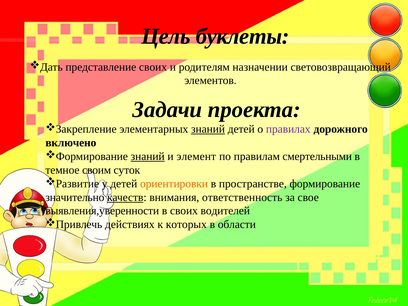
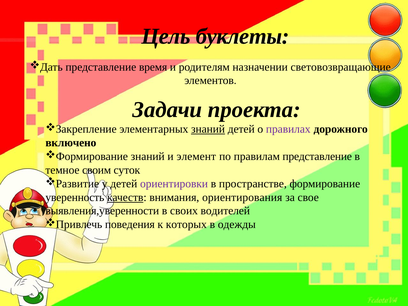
представление своих: своих -> время (153, 67)
световозвращающий: световозвращающий -> световозвращающие (341, 67)
знаний underline: present -> none (148, 156)
правилам смертельными: смертельными -> представление (317, 156)
ориентировки colour: orange -> purple (174, 184)
значительно: значительно -> уверенность (75, 197)
ответственность: ответственность -> ориентирования (242, 197)
действиях: действиях -> поведения (130, 224)
области: области -> одежды (237, 224)
